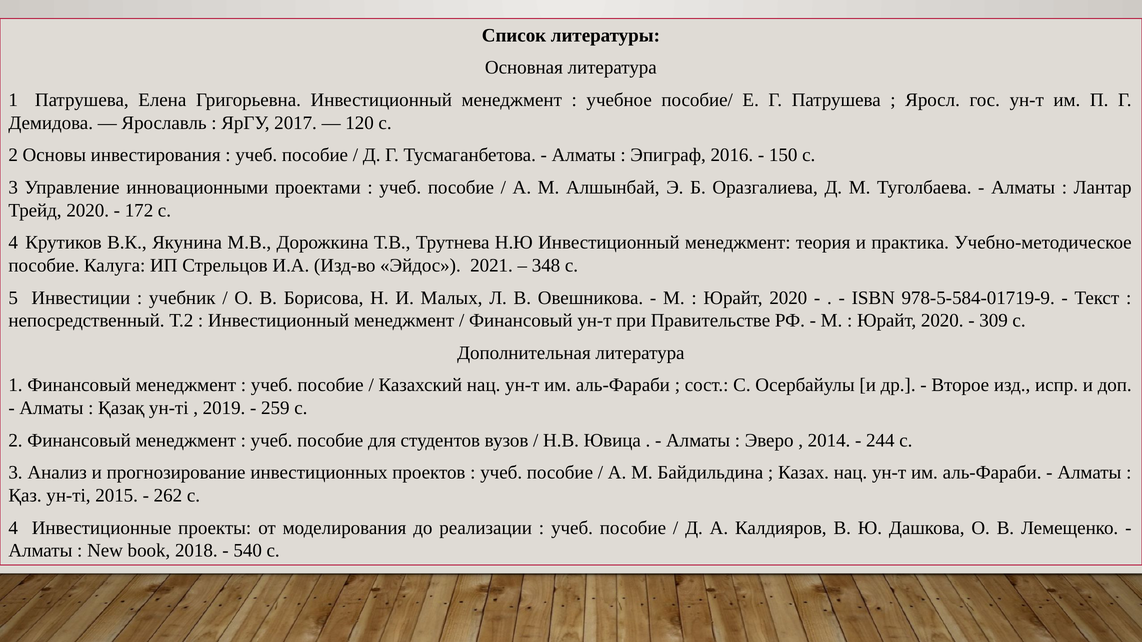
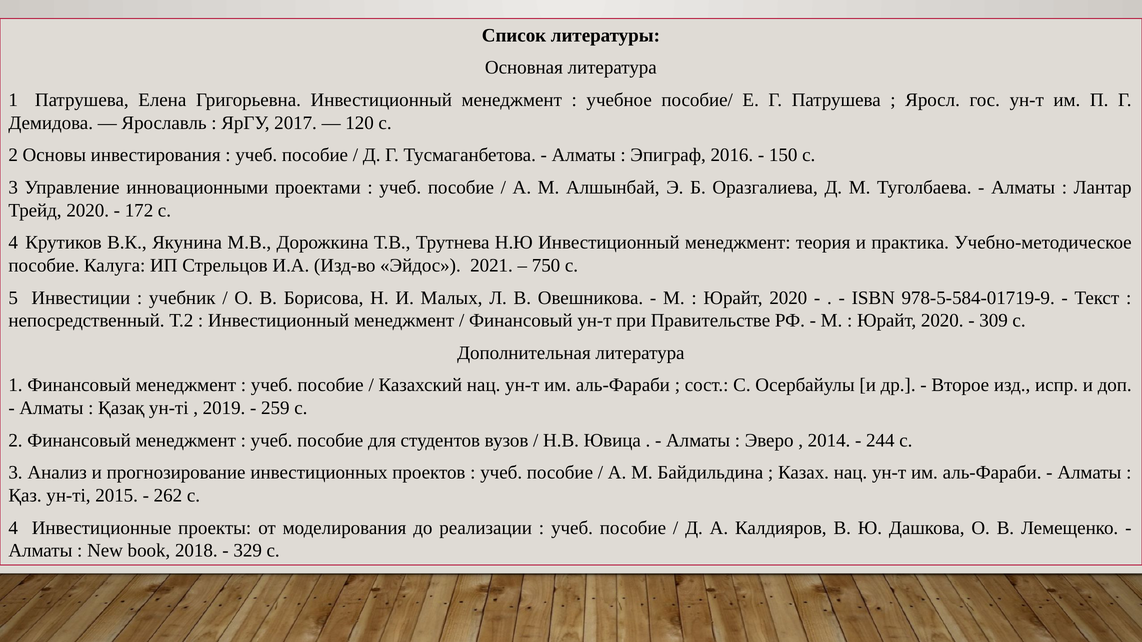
348: 348 -> 750 (546, 266)
540: 540 -> 329 (248, 551)
